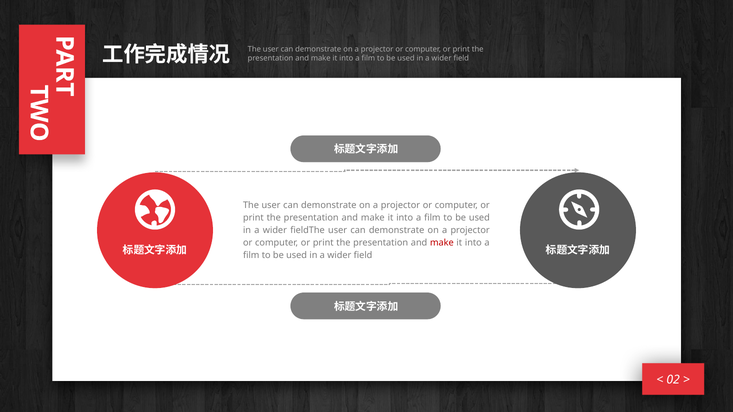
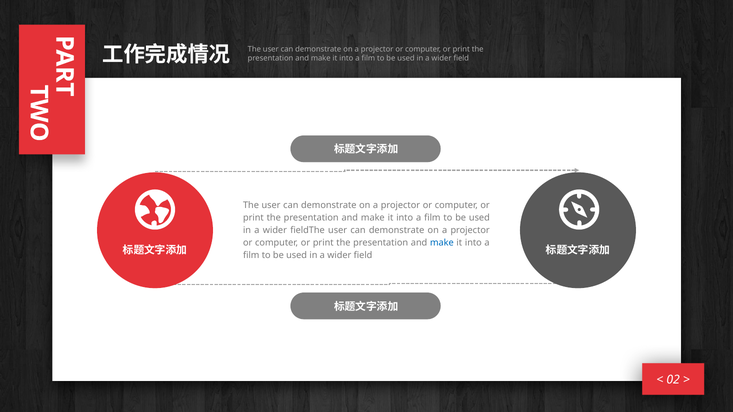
make colour: red -> blue (442, 243)
